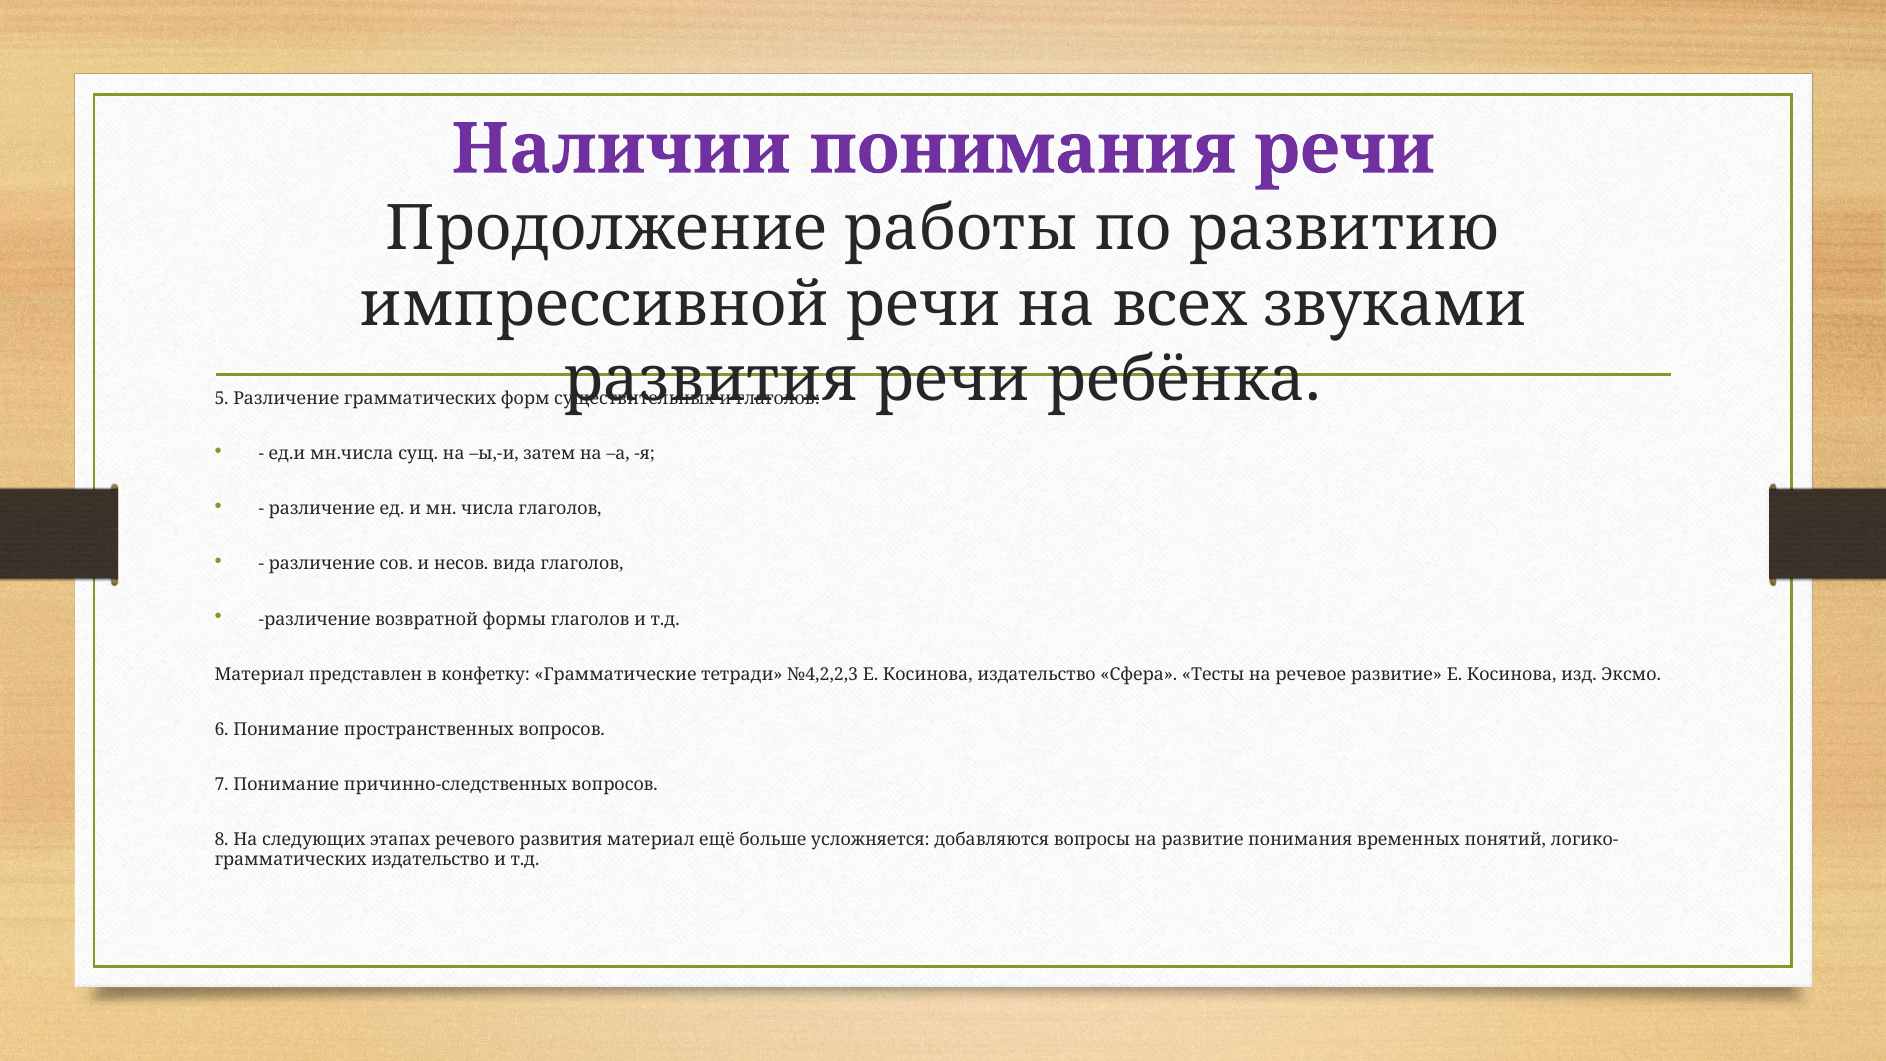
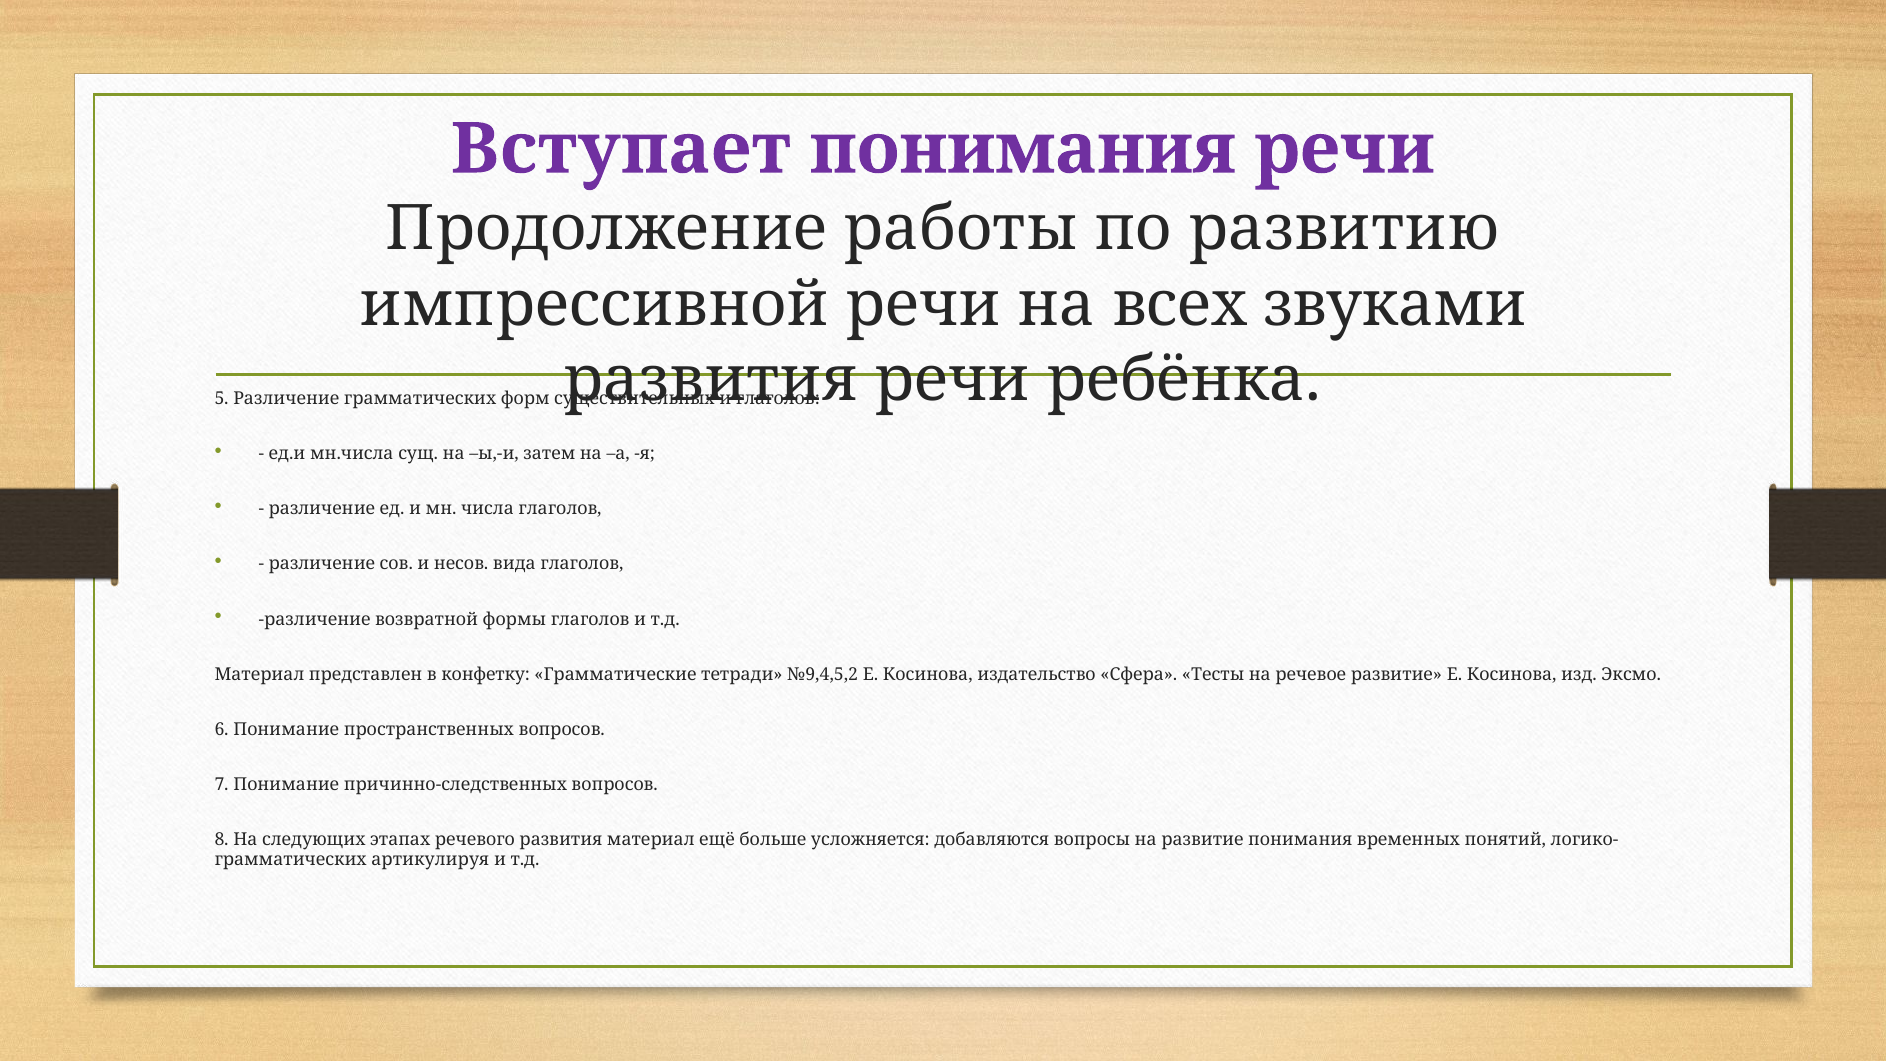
Наличии: Наличии -> Вступает (621, 149)
№4,2,2,3: №4,2,2,3 -> №9,4,5,2 (823, 674)
грамматических издательство: издательство -> артикулируя (430, 859)
